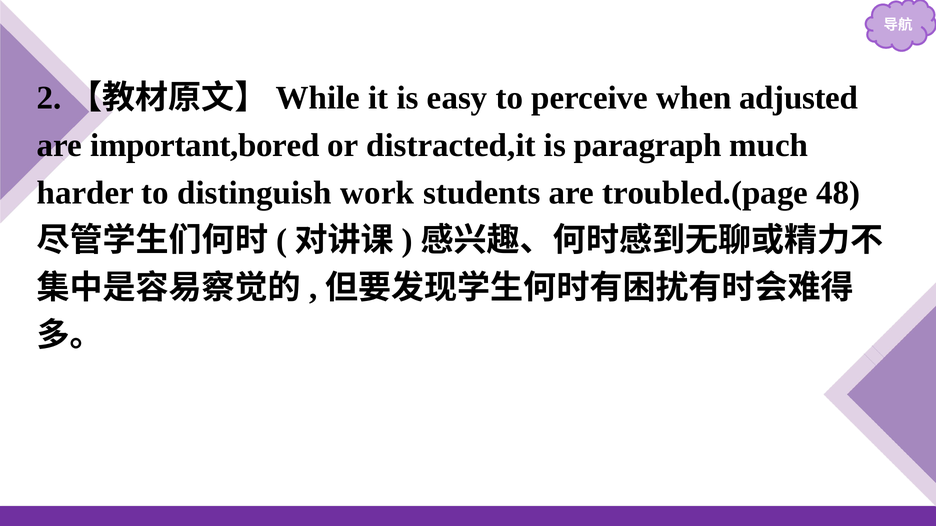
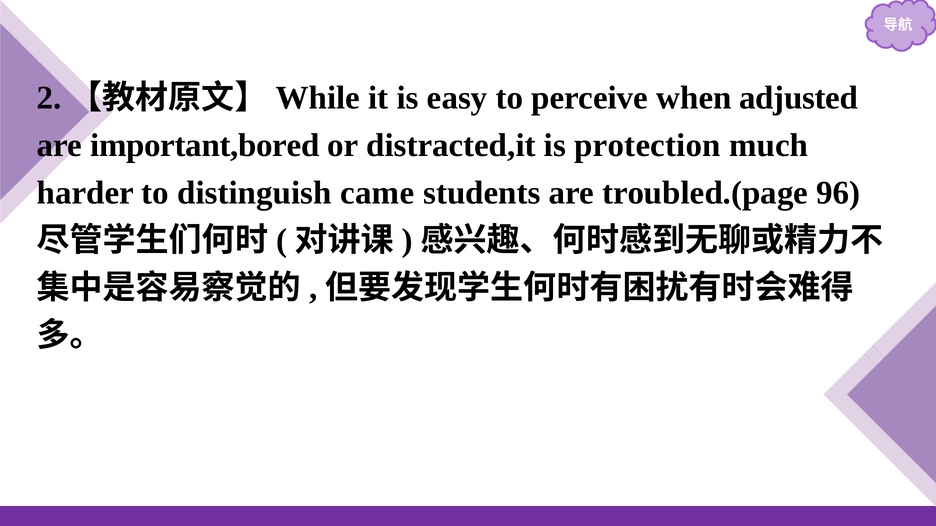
paragraph: paragraph -> protection (647, 146)
work: work -> came (377, 193)
48: 48 -> 96 (838, 193)
